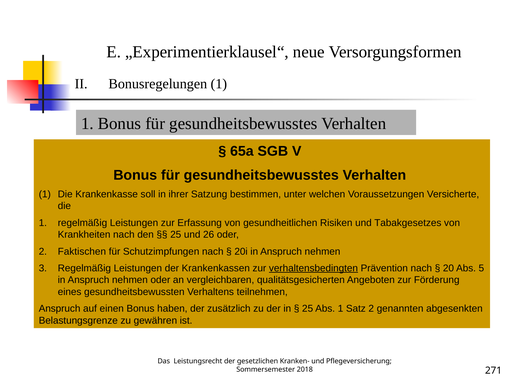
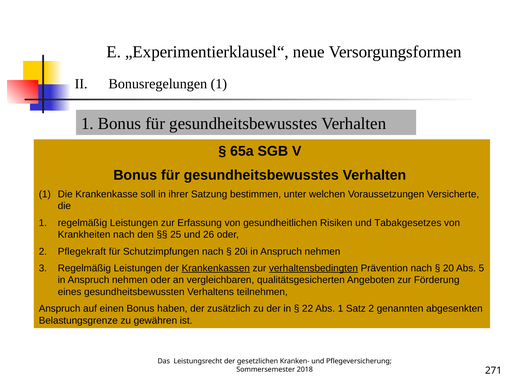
Faktischen: Faktischen -> Pflegekraft (82, 252)
Krankenkassen underline: none -> present (216, 268)
25: 25 -> 22 (308, 309)
